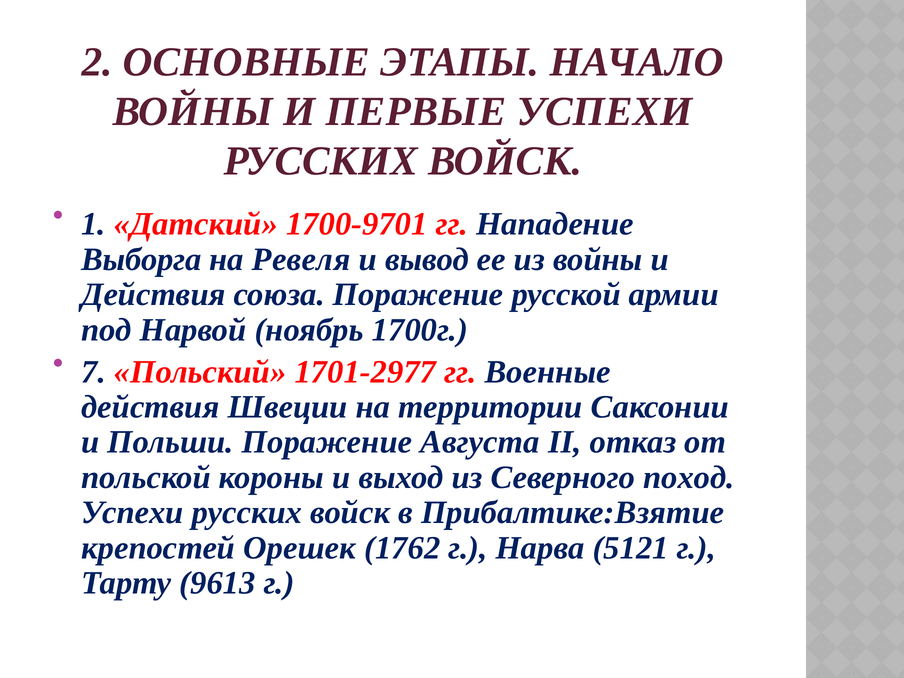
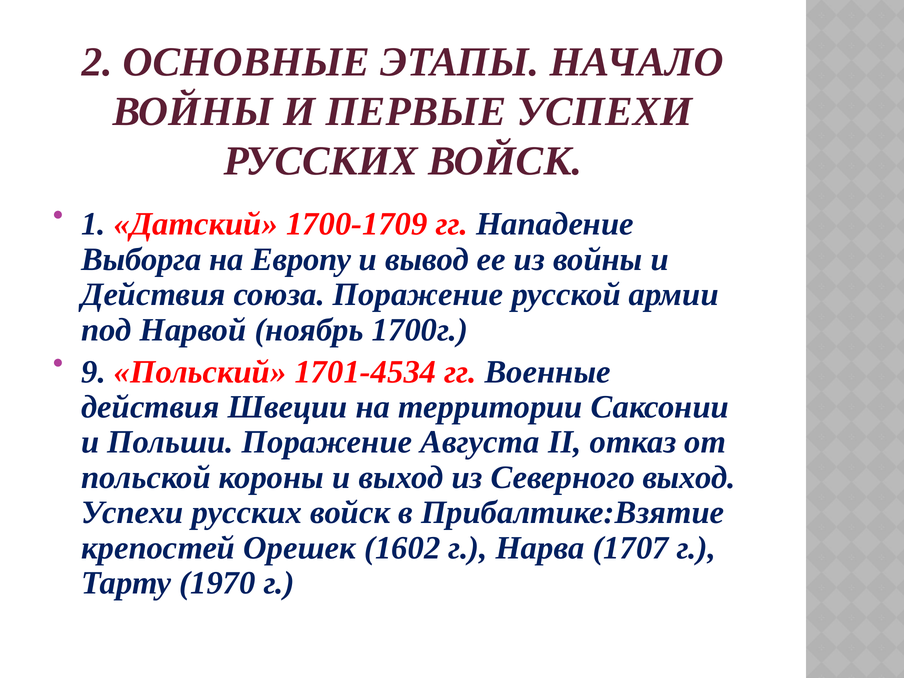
1700-9701: 1700-9701 -> 1700-1709 (357, 224)
Ревеля: Ревеля -> Европу (301, 259)
7: 7 -> 9 (93, 372)
1701-2977: 1701-2977 -> 1701-4534 (365, 372)
Северного поход: поход -> выход (689, 477)
1762: 1762 -> 1602 (402, 548)
5121: 5121 -> 1707 (631, 548)
9613: 9613 -> 1970 (217, 583)
